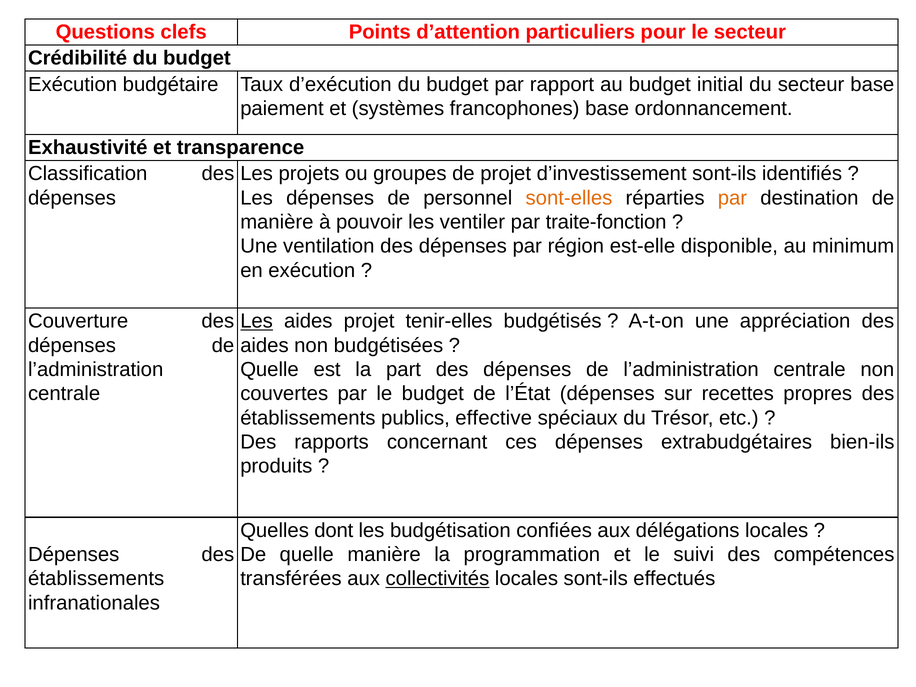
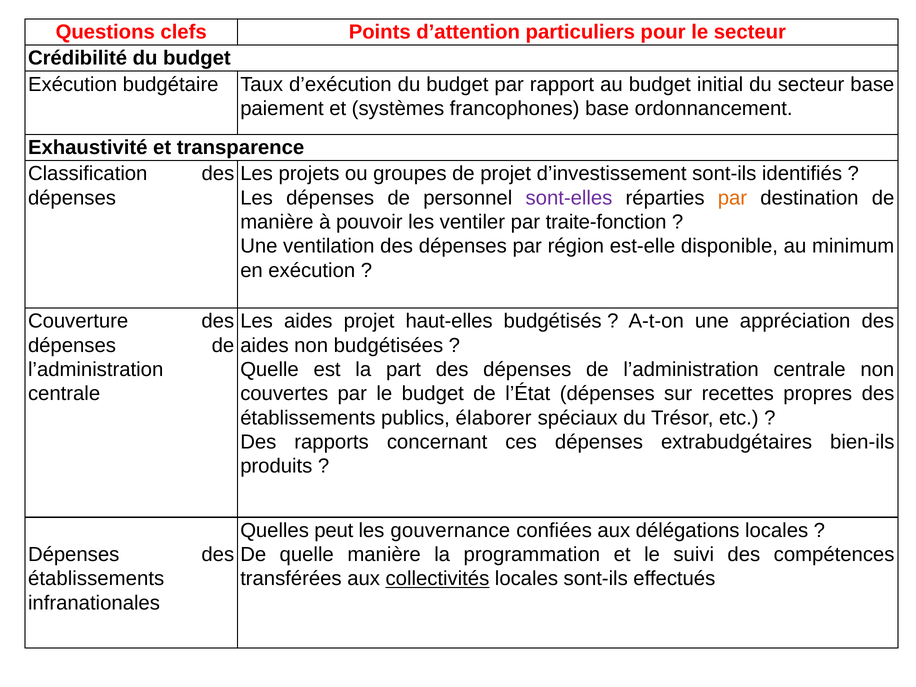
sont-elles colour: orange -> purple (569, 198)
Les underline: present -> none (257, 321)
tenir-elles: tenir-elles -> haut-elles (449, 321)
effective: effective -> élaborer (494, 418)
dont: dont -> peut (334, 530)
budgétisation: budgétisation -> gouvernance (450, 530)
